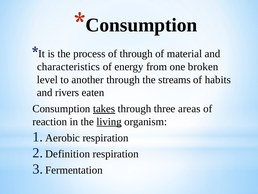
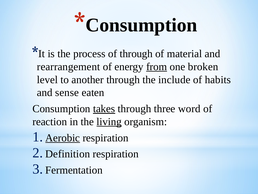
characteristics: characteristics -> rearrangement (69, 67)
from underline: none -> present (157, 67)
streams: streams -> include (174, 79)
rivers: rivers -> sense (67, 92)
areas: areas -> word (189, 108)
Aerobic underline: none -> present (63, 138)
